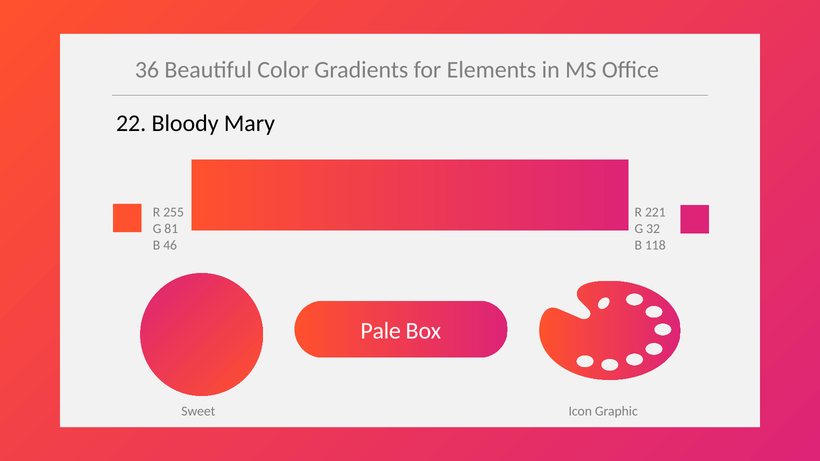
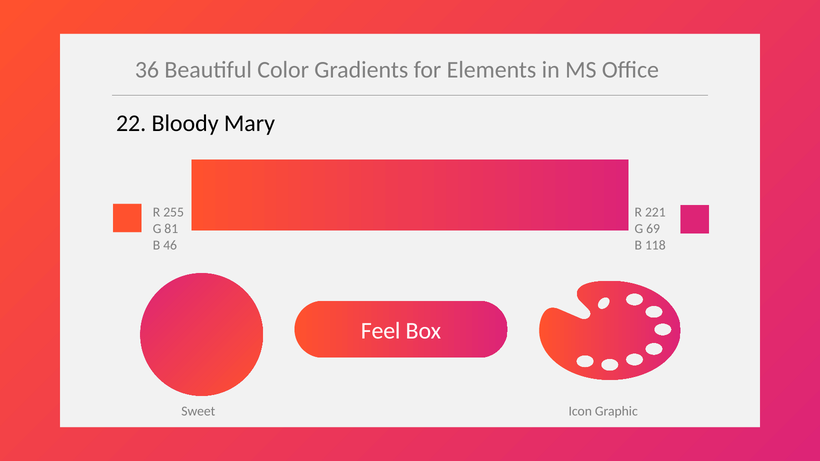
32: 32 -> 69 (653, 229)
Pale: Pale -> Feel (381, 331)
